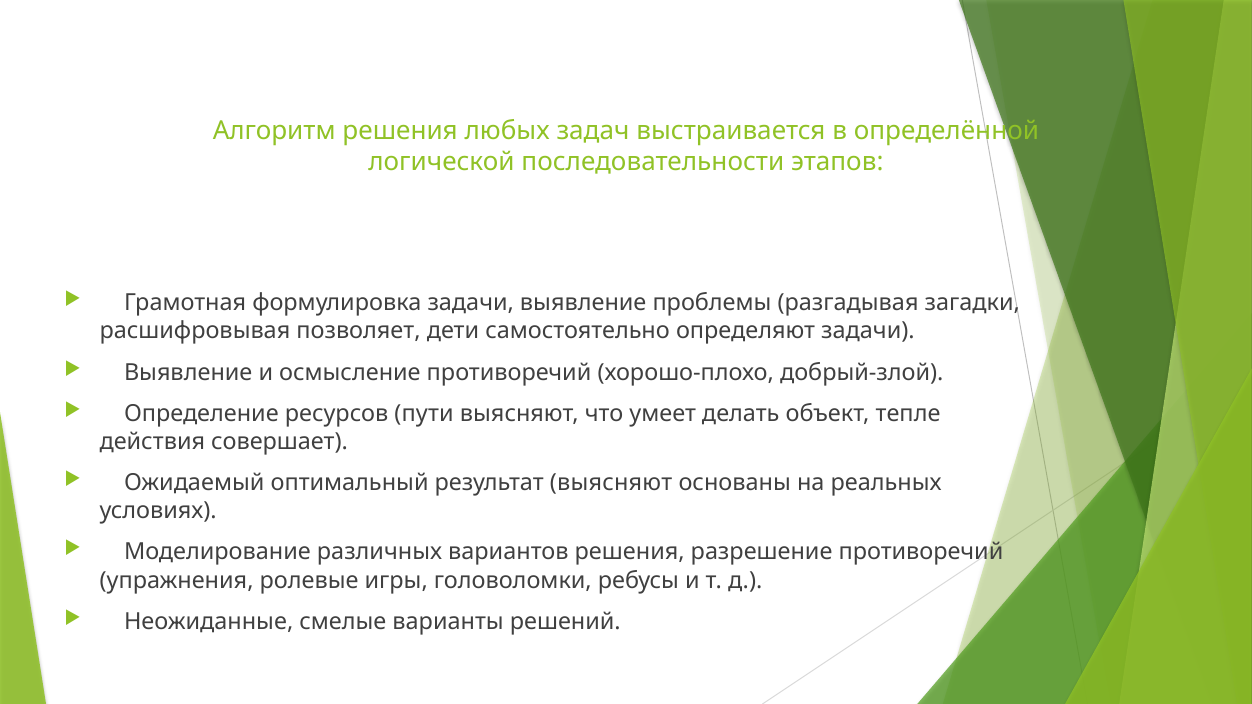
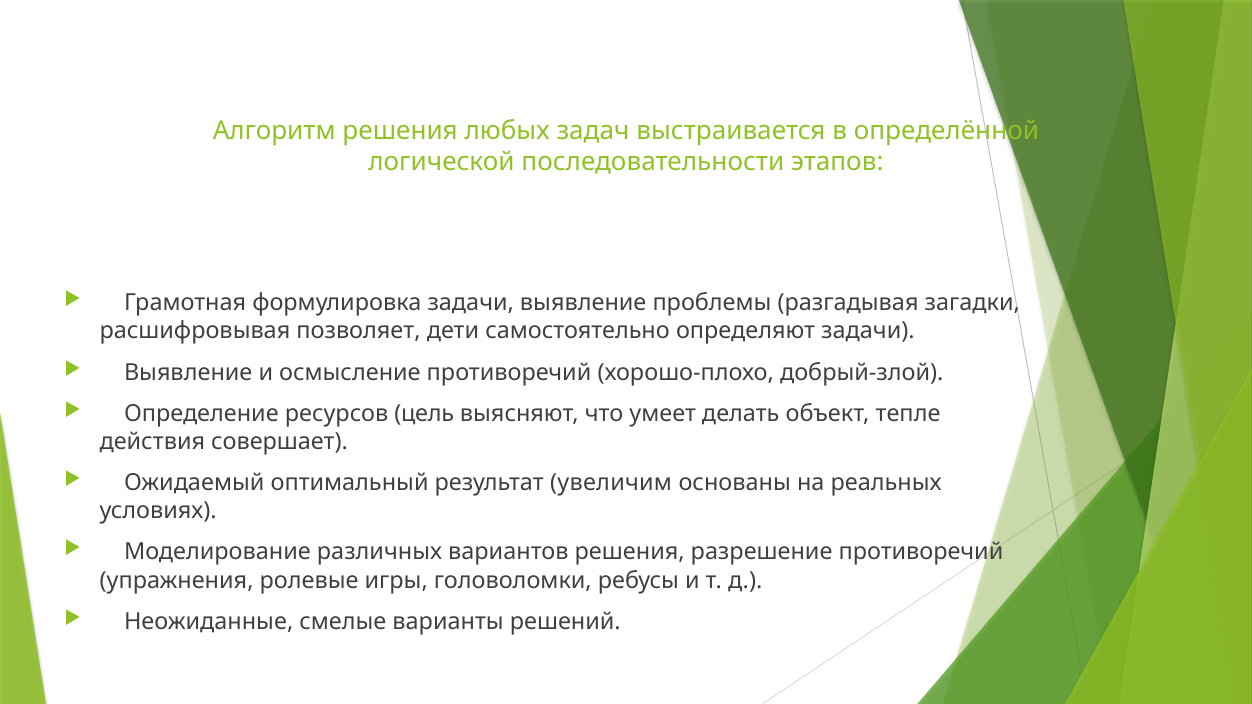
пути: пути -> цель (424, 414)
результат выясняют: выясняют -> увеличим (611, 483)
